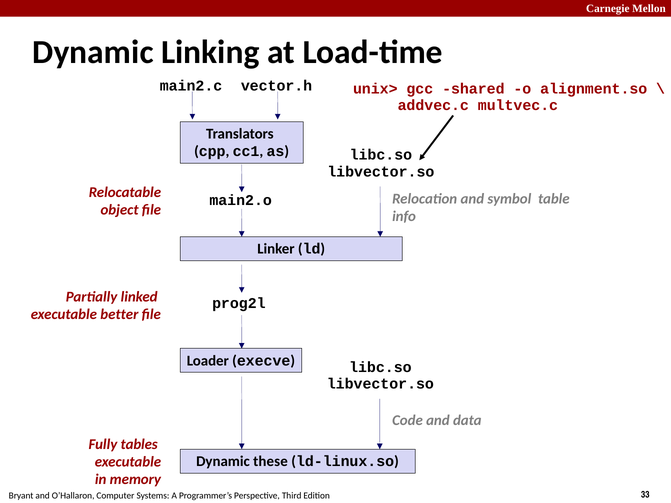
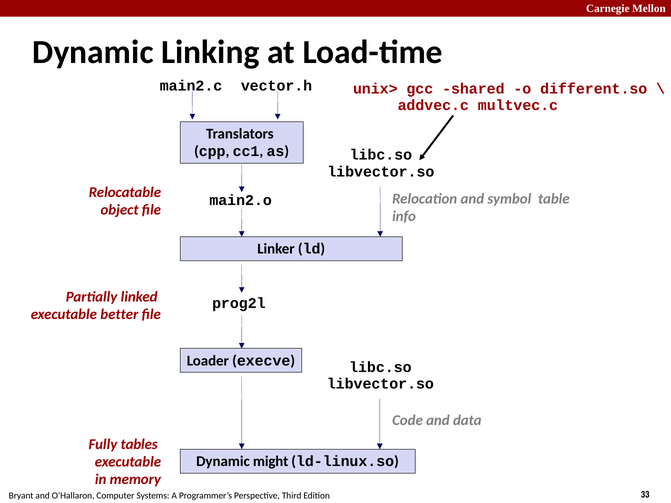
alignment.so: alignment.so -> different.so (594, 89)
these: these -> might (271, 462)
